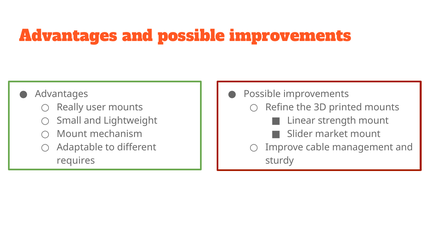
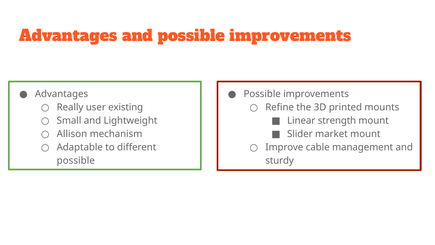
user mounts: mounts -> existing (126, 107)
Mount: Mount -> Allison (72, 134)
requires: requires -> possible (76, 160)
